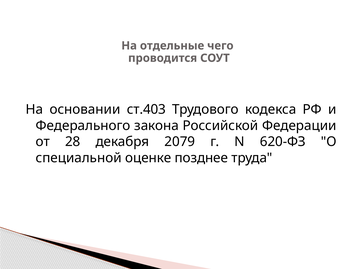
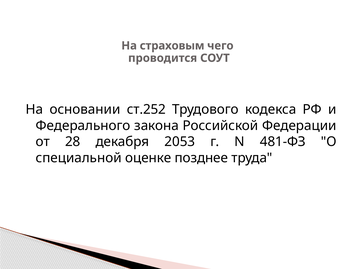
отдельные: отдельные -> страховым (172, 46)
ст.403: ст.403 -> ст.252 (146, 109)
2079: 2079 -> 2053 (180, 141)
620-ФЗ: 620-ФЗ -> 481-ФЗ (283, 141)
